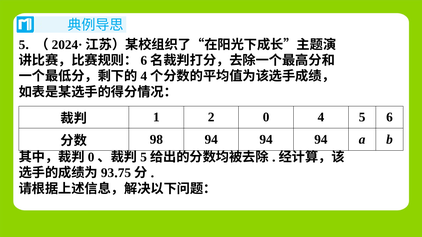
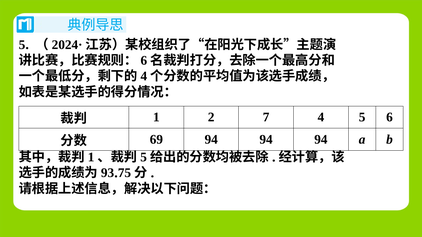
2 0: 0 -> 7 (266, 117)
98: 98 -> 69 (156, 140)
0: 0 -> 1 (91, 157)
